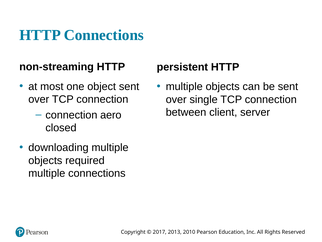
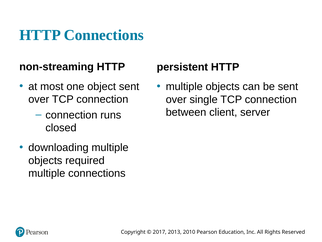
aero: aero -> runs (111, 115)
